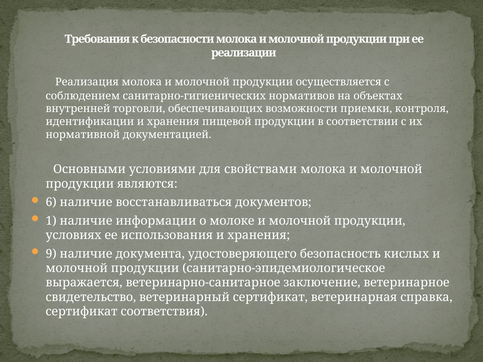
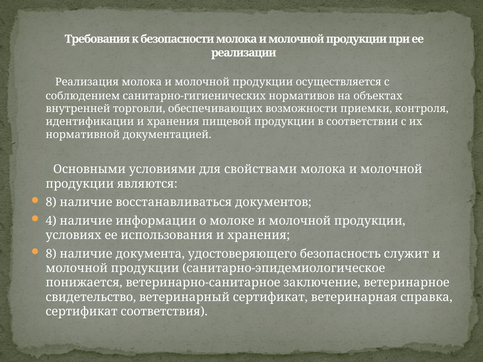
6: 6 -> 8 (51, 202)
1: 1 -> 4 (51, 221)
9: 9 -> 8 (51, 254)
кислых: кислых -> служит (406, 254)
выражается: выражается -> понижается (84, 283)
